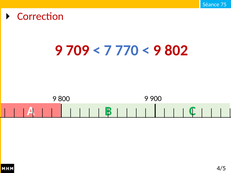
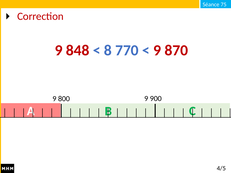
709: 709 -> 848 (78, 50)
7: 7 -> 8 (108, 50)
802: 802 -> 870 (176, 50)
